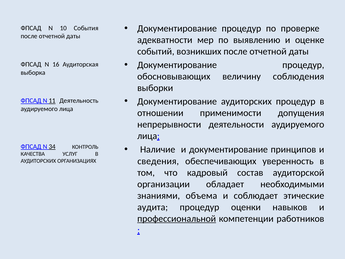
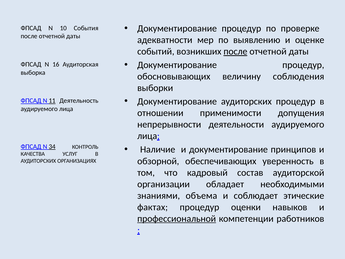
после underline: none -> present (235, 51)
сведения: сведения -> обзорной (158, 161)
аудита: аудита -> фактах (153, 207)
